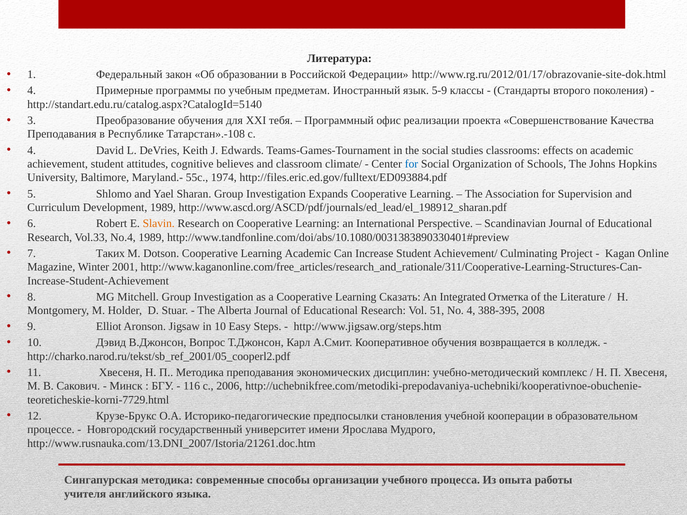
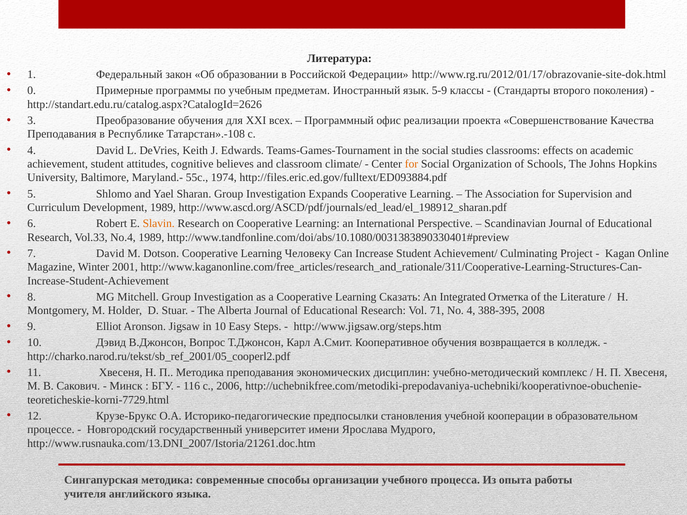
4: 4 -> 0 (32, 91)
http://standart.edu.ru/catalog.aspx?CatalogId=5140: http://standart.edu.ru/catalog.aspx?CatalogId=5140 -> http://standart.edu.ru/catalog.aspx?CatalogId=2626 (145, 104)
тебя: тебя -> всех (281, 121)
for colour: blue -> orange (412, 164)
7 Таких: Таких -> David (110, 253)
Learning Academic: Academic -> Человеку (308, 253)
51: 51 -> 71 (437, 311)
